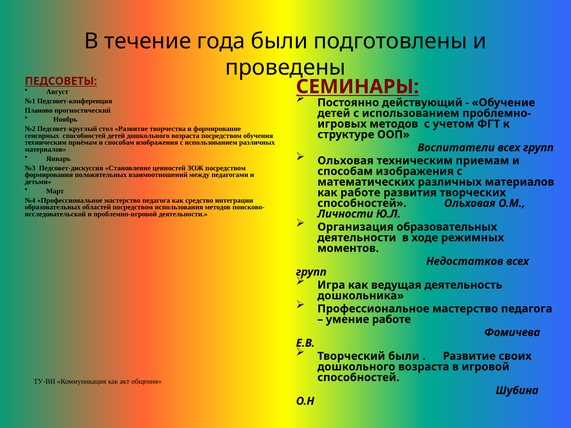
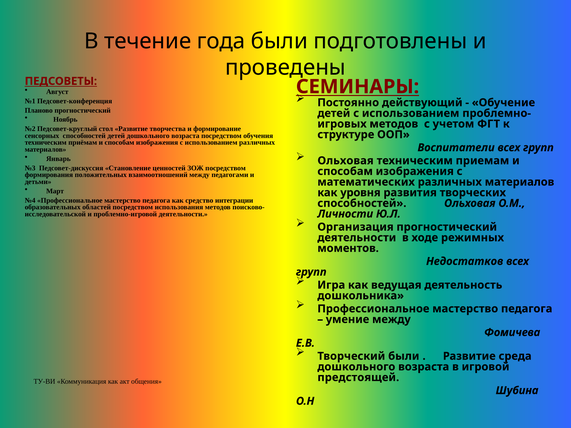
как работе: работе -> уровня (360, 193)
Организация образовательных: образовательных -> прогностический (447, 227)
умение работе: работе -> между (391, 320)
своих: своих -> среда (515, 356)
способностей: способностей -> предстоящей (358, 378)
